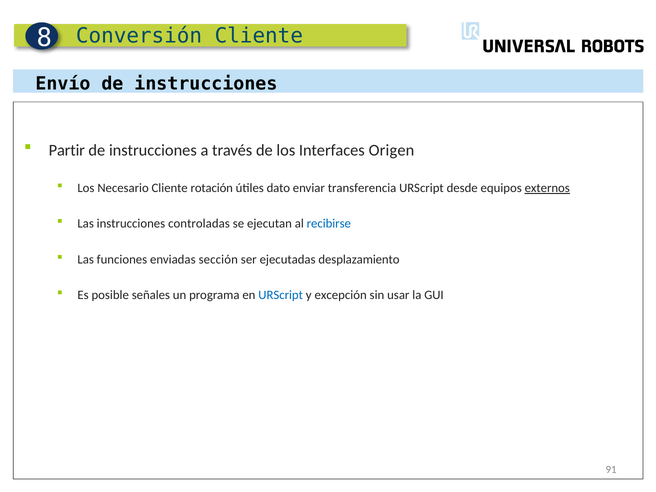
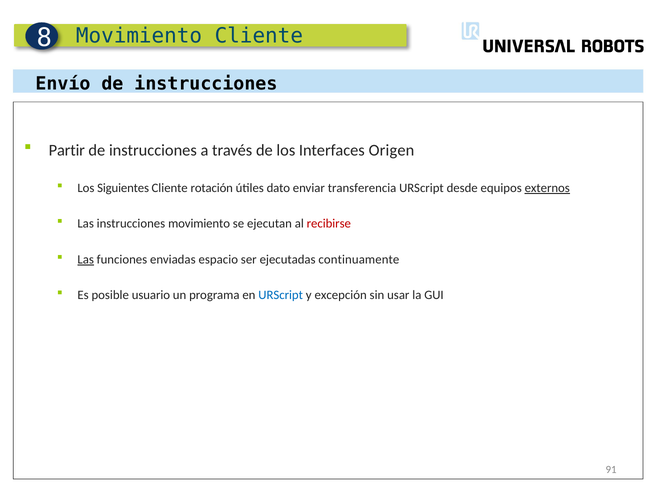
Conversión: Conversión -> Movimiento (139, 36)
Necesario: Necesario -> Siguientes (123, 188)
Las instrucciones controladas: controladas -> movimiento (199, 224)
recibirse colour: blue -> red (329, 224)
Las underline: none -> present (86, 259)
sección: sección -> espacio (218, 259)
desplazamiento: desplazamiento -> continuamente (359, 259)
señales: señales -> usuario (151, 295)
